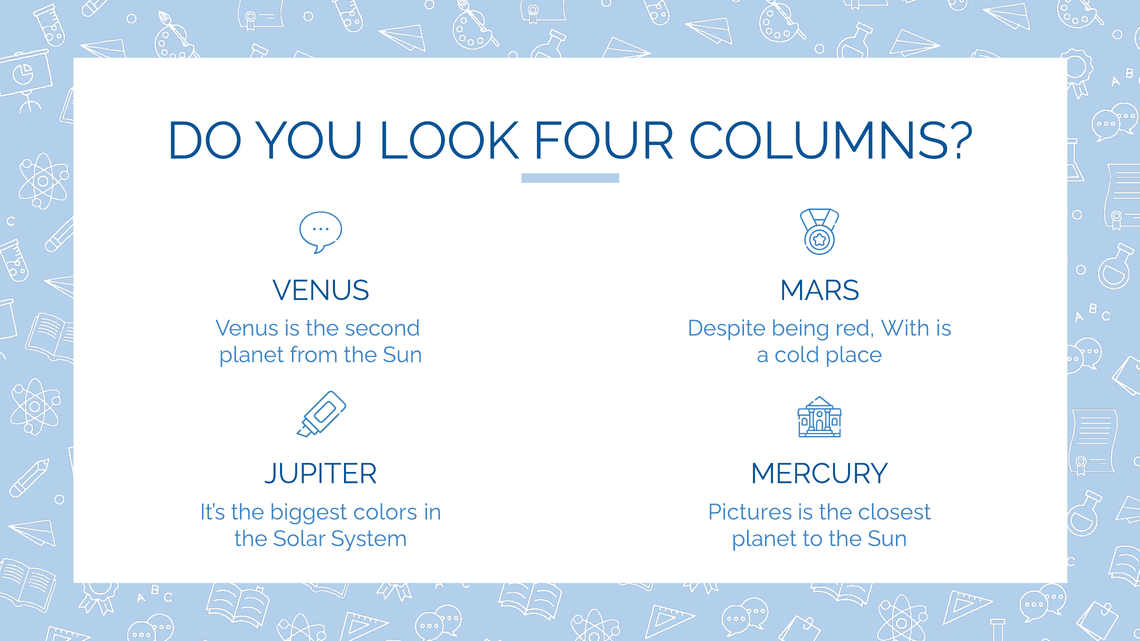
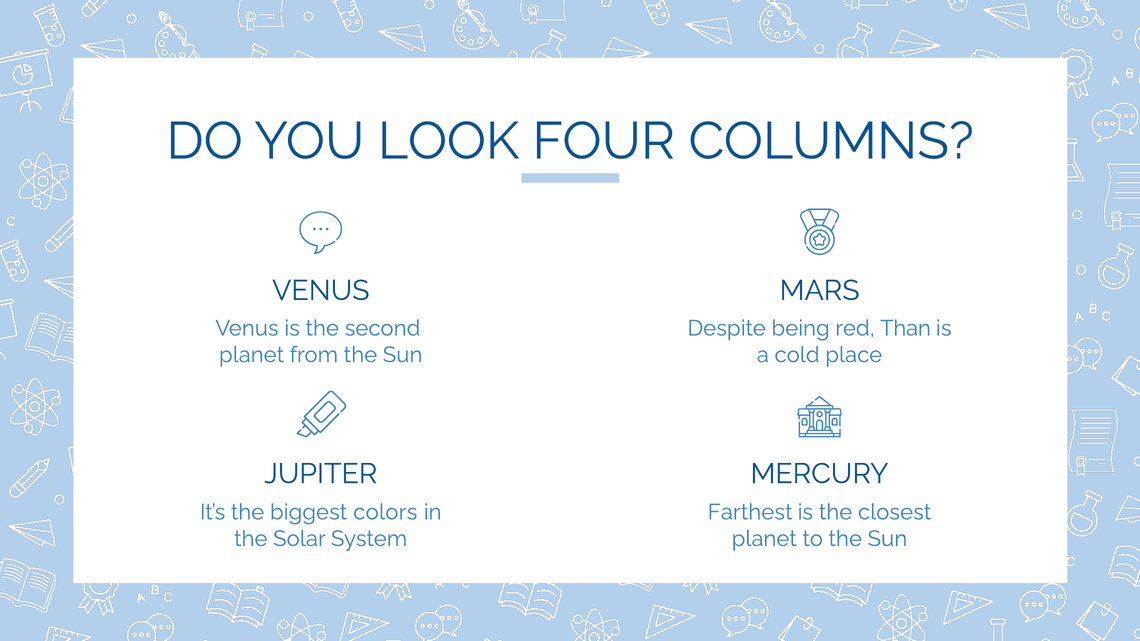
With: With -> Than (905, 328)
Pictures: Pictures -> Farthest (750, 512)
